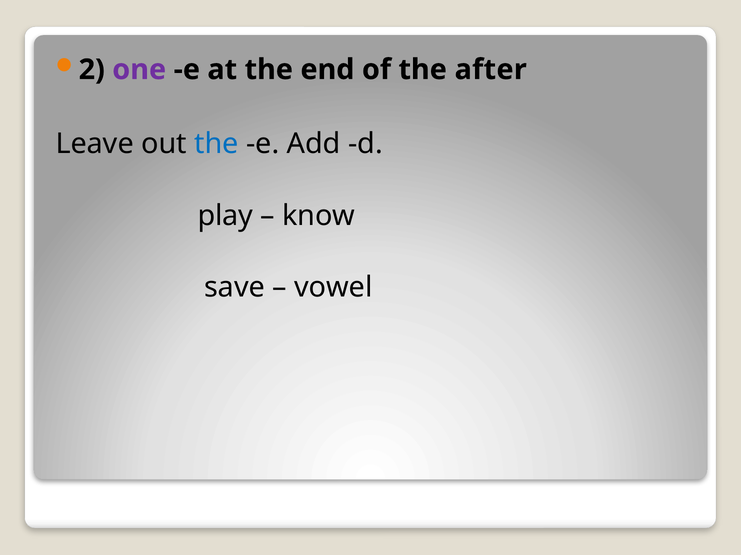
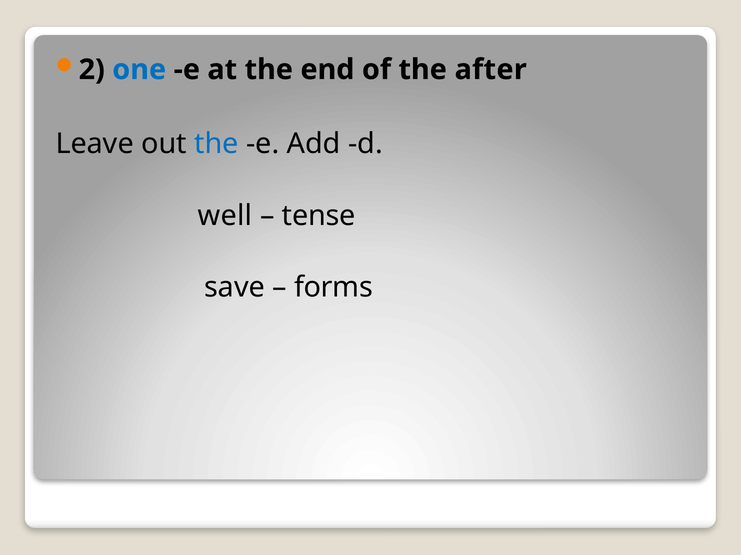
one colour: purple -> blue (139, 70)
play: play -> well (225, 216)
know: know -> tense (319, 216)
vowel: vowel -> forms (334, 288)
